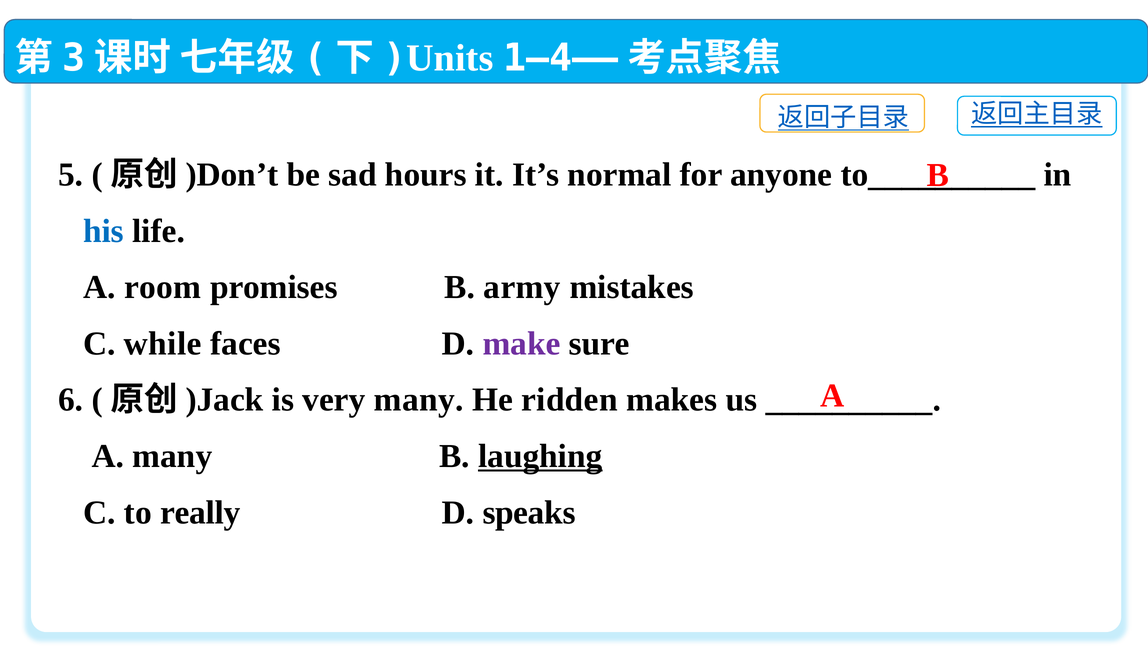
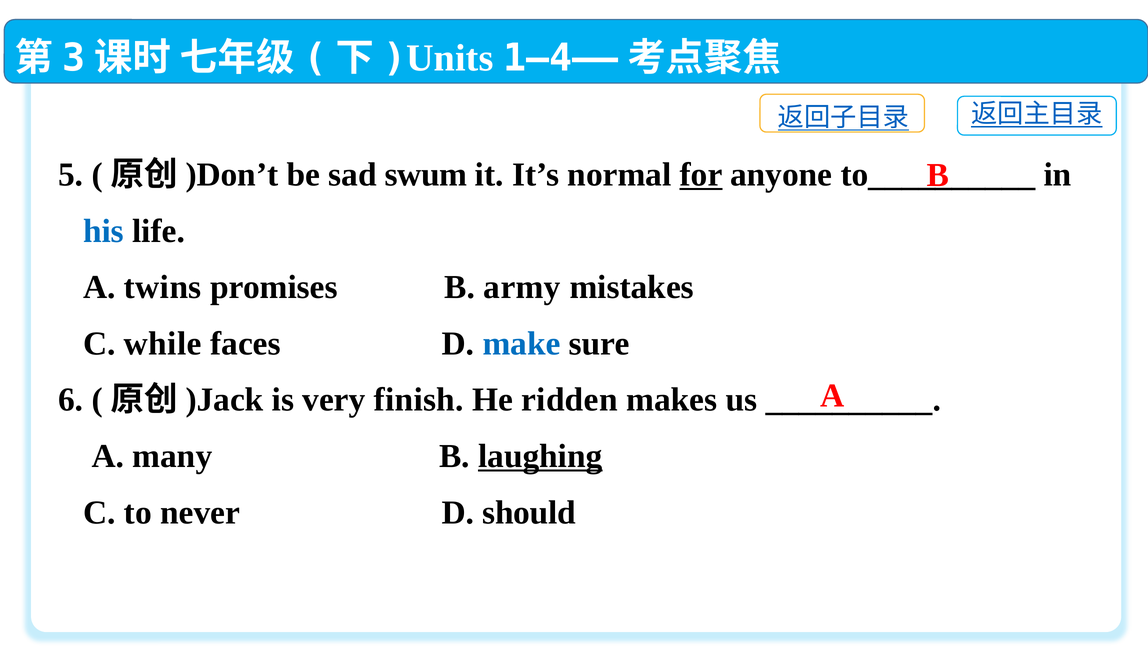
hours: hours -> swum (426, 175)
for underline: none -> present (701, 175)
room: room -> twins (163, 287)
make colour: purple -> blue (522, 343)
very many: many -> finish (419, 400)
really: really -> never (200, 512)
speaks: speaks -> should (529, 512)
